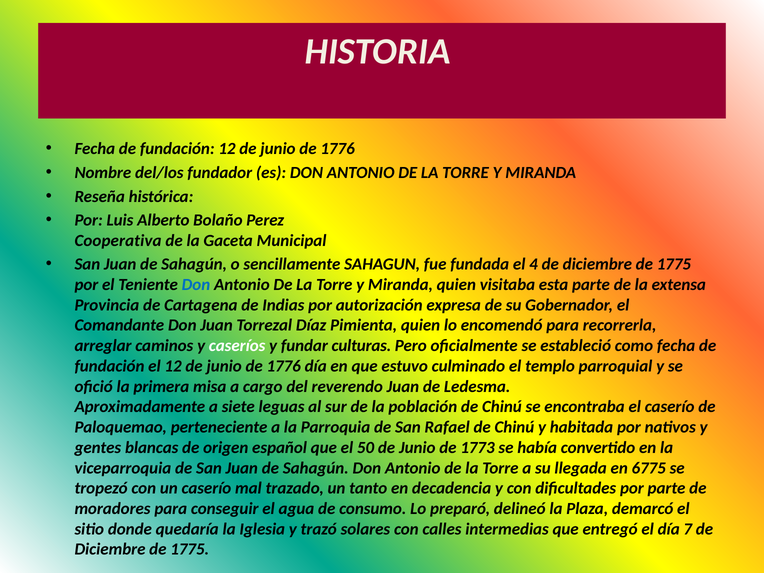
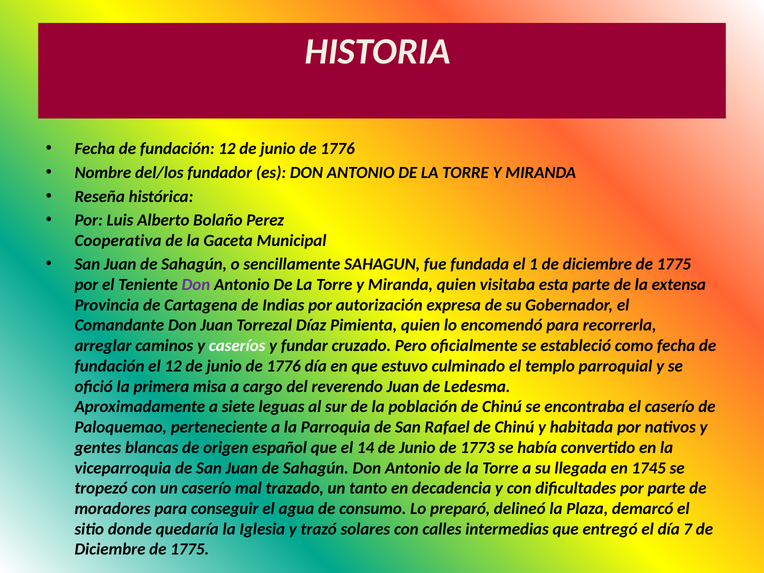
4: 4 -> 1 (534, 264)
Don colour: blue -> purple (196, 285)
culturas: culturas -> cruzado (361, 346)
50: 50 -> 14 (366, 448)
6775: 6775 -> 1745 (649, 468)
